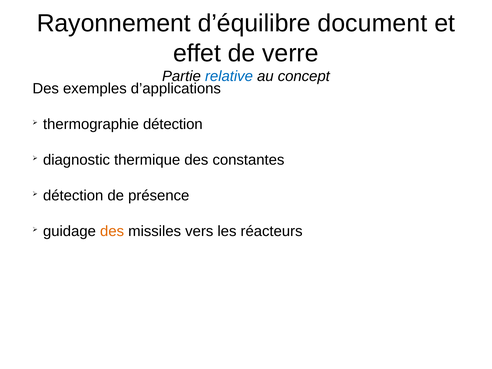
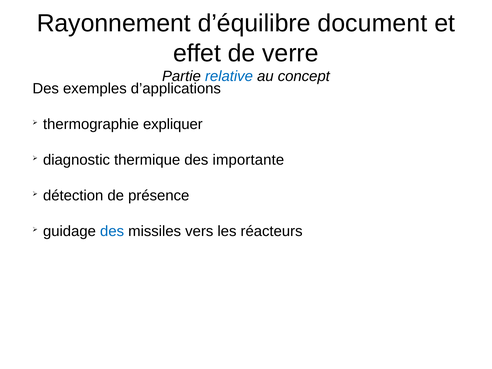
thermographie détection: détection -> expliquer (173, 124)
constantes: constantes -> importante (248, 160)
des colour: orange -> blue (112, 231)
